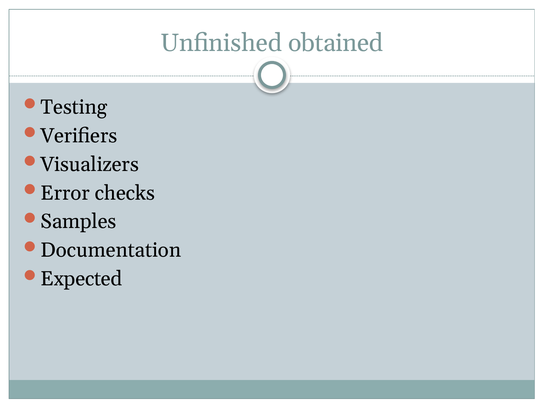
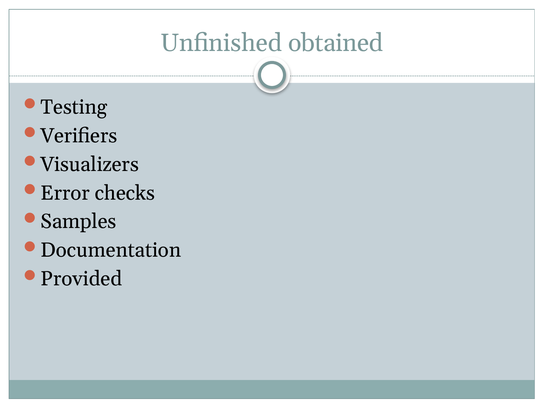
Expected: Expected -> Provided (81, 279)
